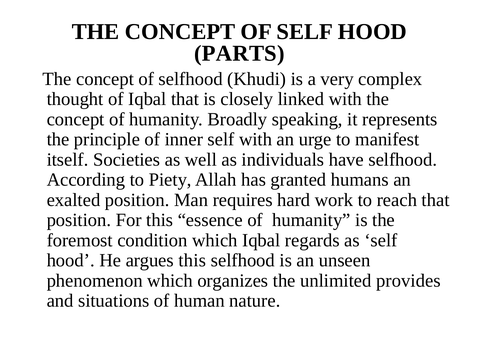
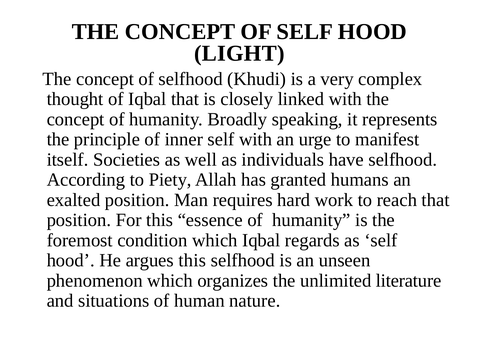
PARTS: PARTS -> LIGHT (239, 53)
provides: provides -> literature (409, 280)
